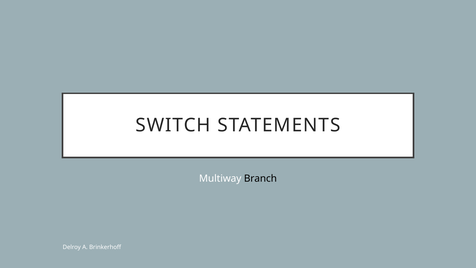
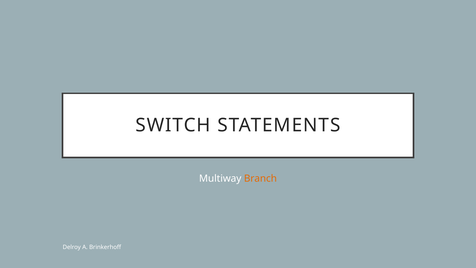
Branch colour: black -> orange (260, 178)
